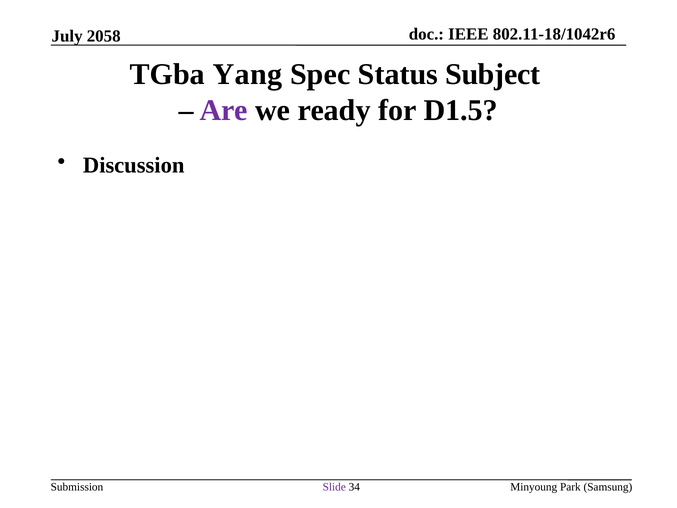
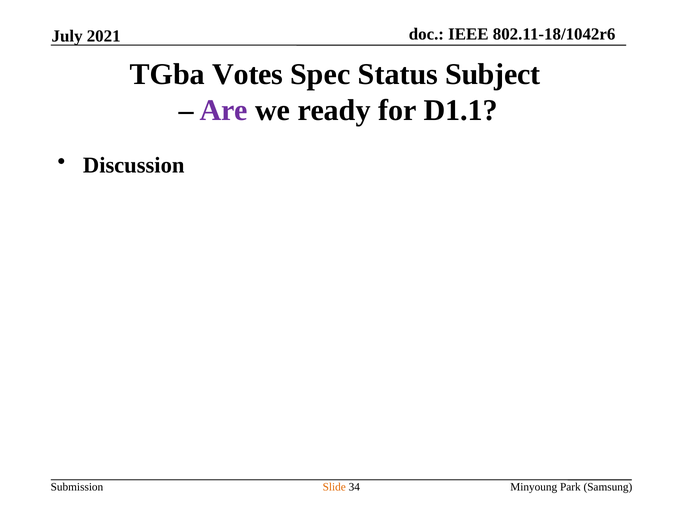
2058: 2058 -> 2021 (104, 36)
Yang: Yang -> Votes (248, 74)
D1.5: D1.5 -> D1.1 (461, 110)
Slide colour: purple -> orange (334, 487)
